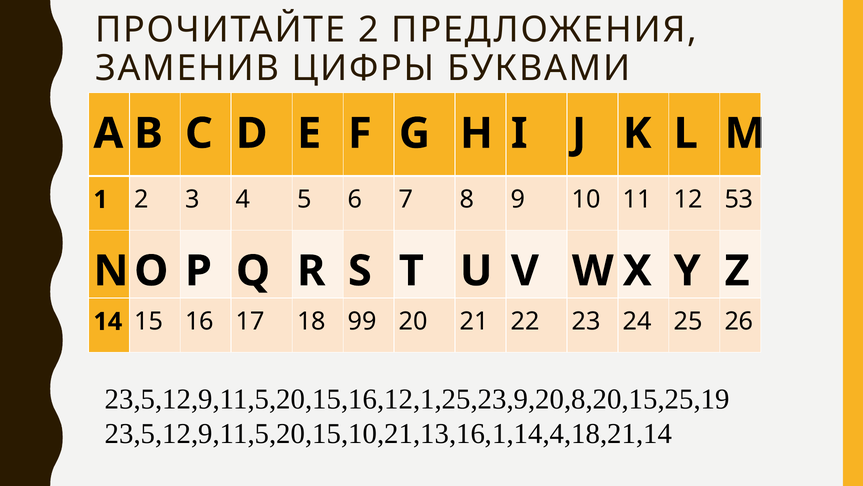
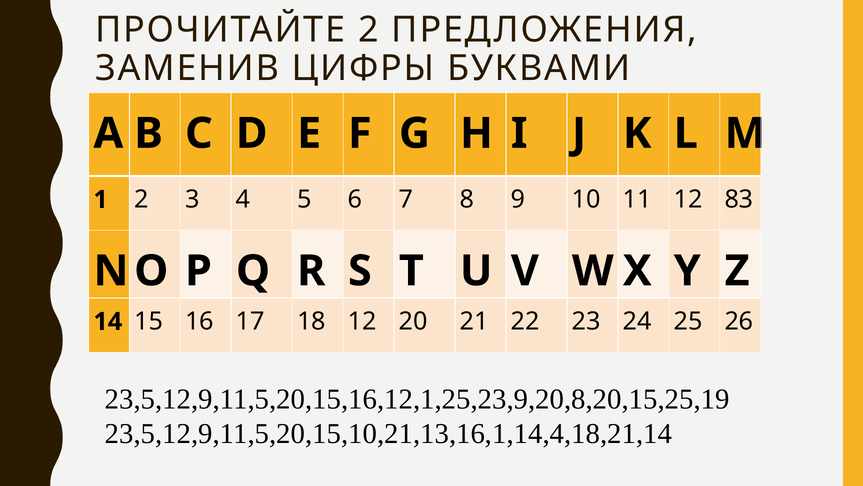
53: 53 -> 83 (739, 199)
18 99: 99 -> 12 (362, 321)
